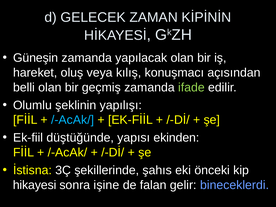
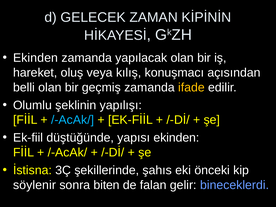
Güneşin: Güneşin -> Ekinden (36, 58)
ifade colour: light green -> yellow (191, 87)
hikayesi: hikayesi -> söylenir (35, 185)
işine: işine -> biten (107, 185)
